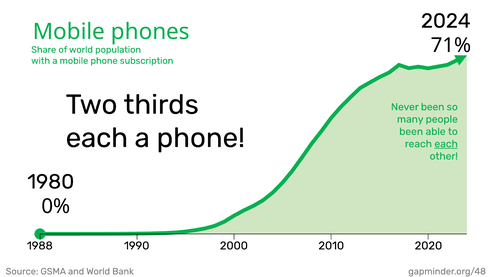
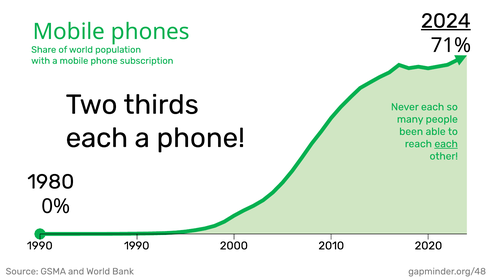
2024 underline: none -> present (446, 21)
Never been: been -> each (433, 107)
1988: 1988 -> 1990 (40, 246)
